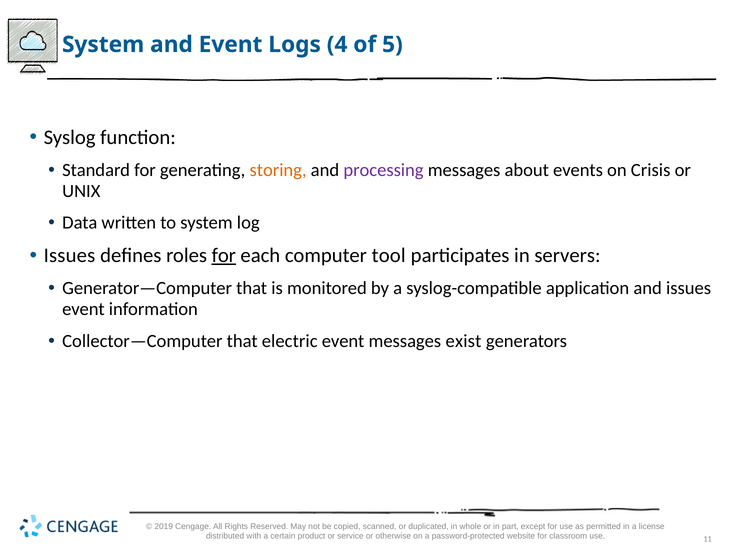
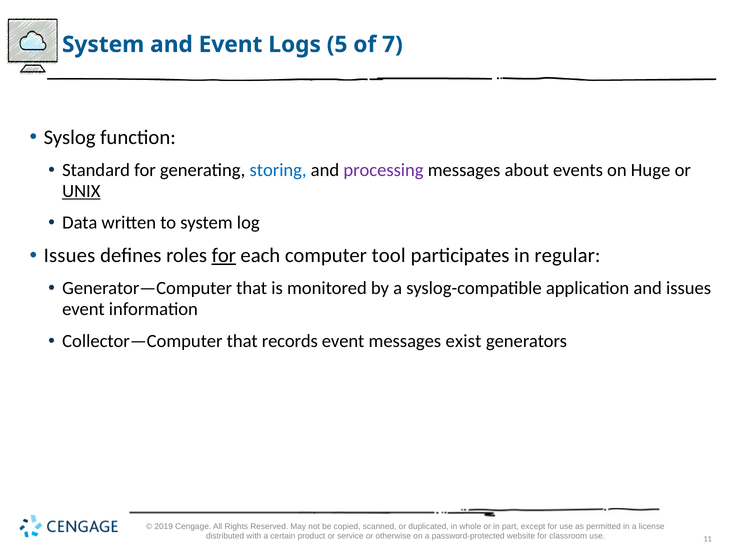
4: 4 -> 5 (337, 45)
5: 5 -> 7 (392, 45)
storing colour: orange -> blue (278, 170)
Crisis: Crisis -> Huge (651, 170)
UNIX underline: none -> present (81, 191)
servers: servers -> regular (567, 255)
electric: electric -> records (290, 341)
